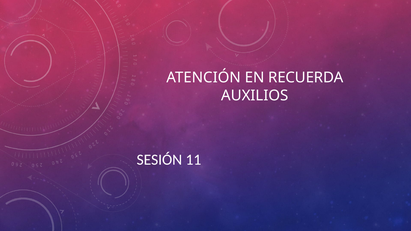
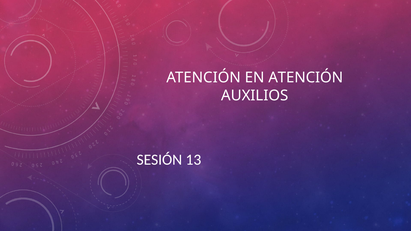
EN RECUERDA: RECUERDA -> ATENCIÓN (306, 78)
11: 11 -> 13 (193, 160)
